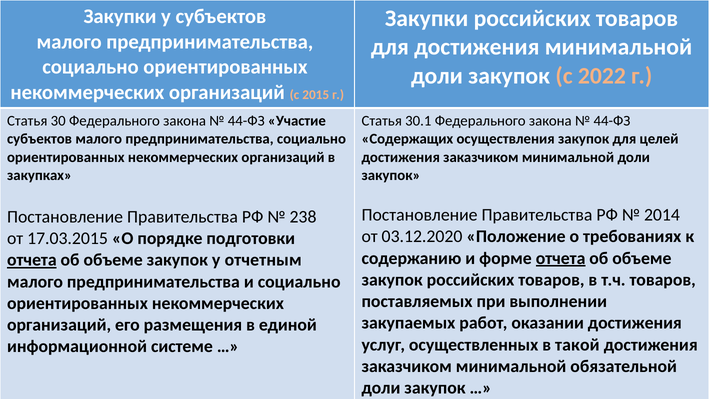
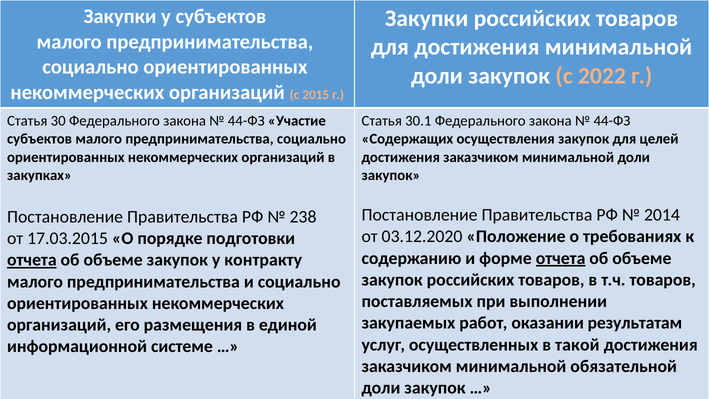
отчетным: отчетным -> контракту (263, 260)
оказании достижения: достижения -> результатам (635, 323)
